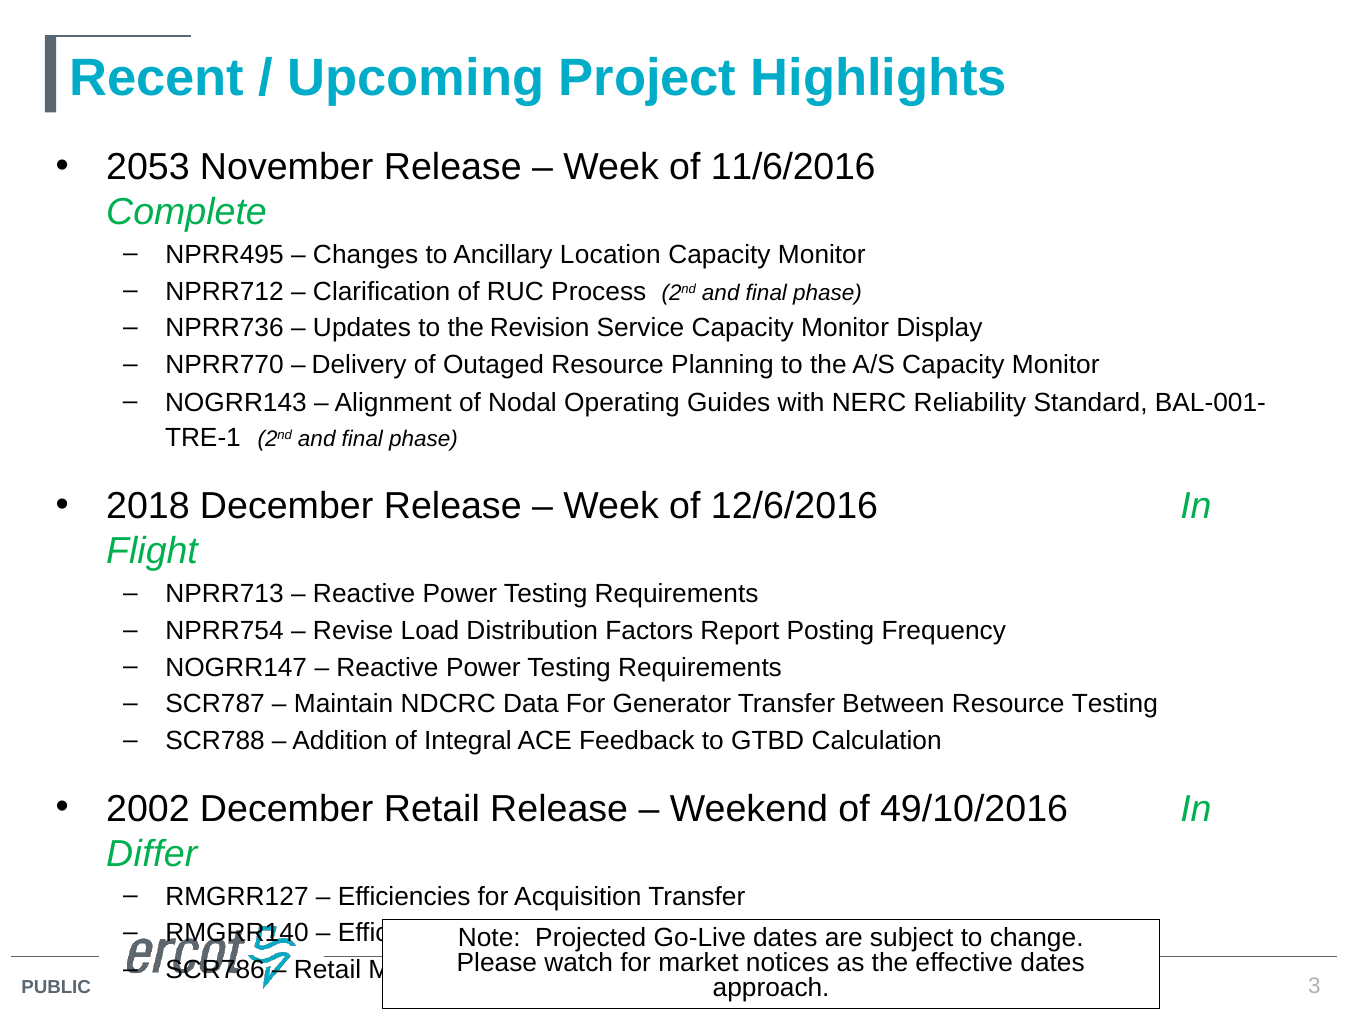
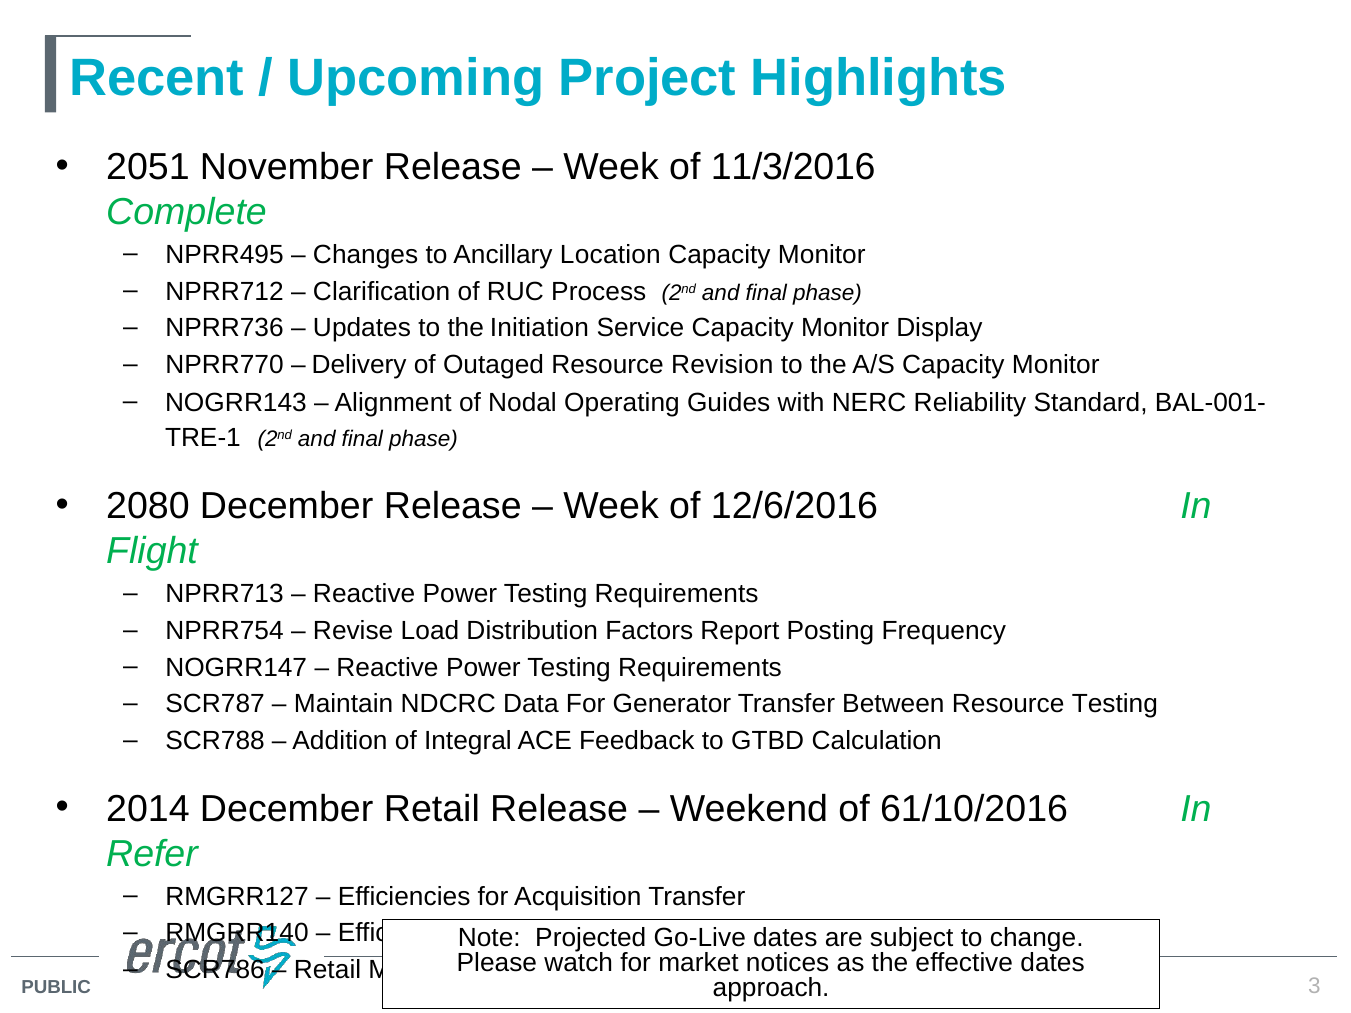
2053: 2053 -> 2051 (148, 167)
11/6/2016: 11/6/2016 -> 11/3/2016 (793, 167)
Revision: Revision -> Initiation (539, 328)
Planning: Planning -> Revision (722, 365)
2018: 2018 -> 2080 (148, 506)
2002: 2002 -> 2014 (148, 809)
49/10/2016: 49/10/2016 -> 61/10/2016 (974, 809)
Differ: Differ -> Refer (152, 854)
